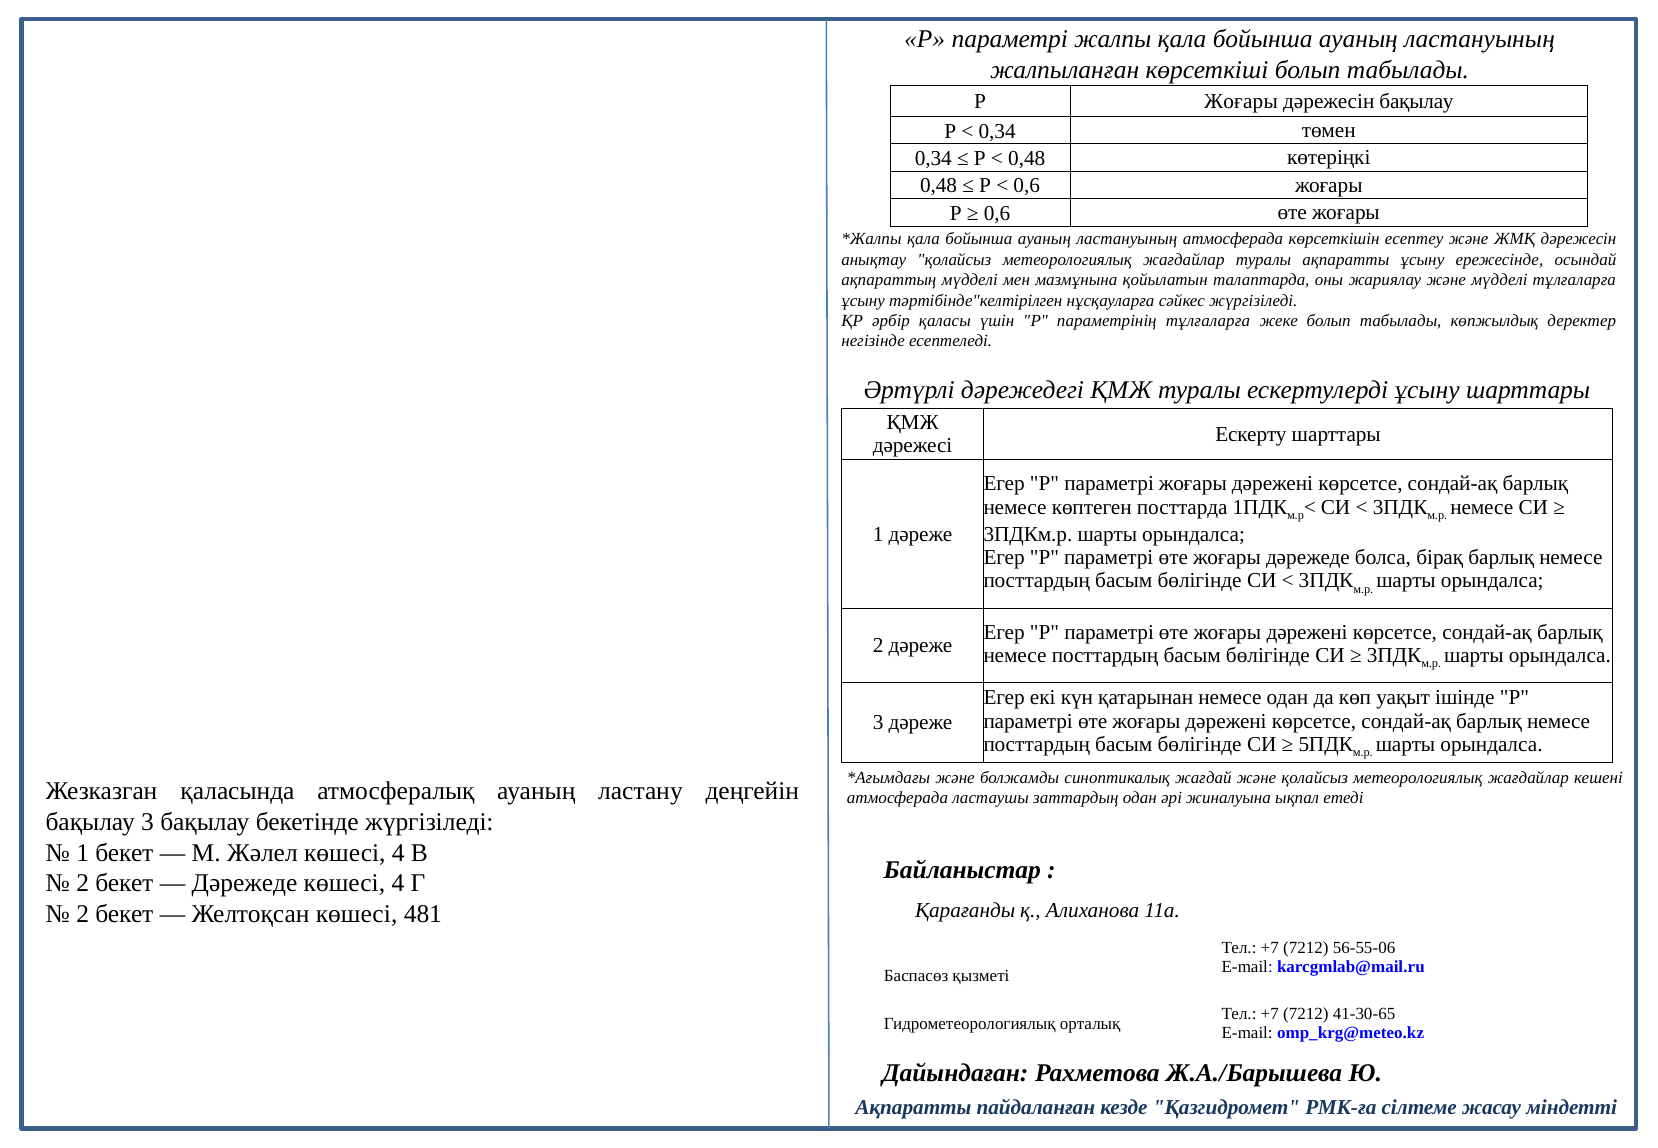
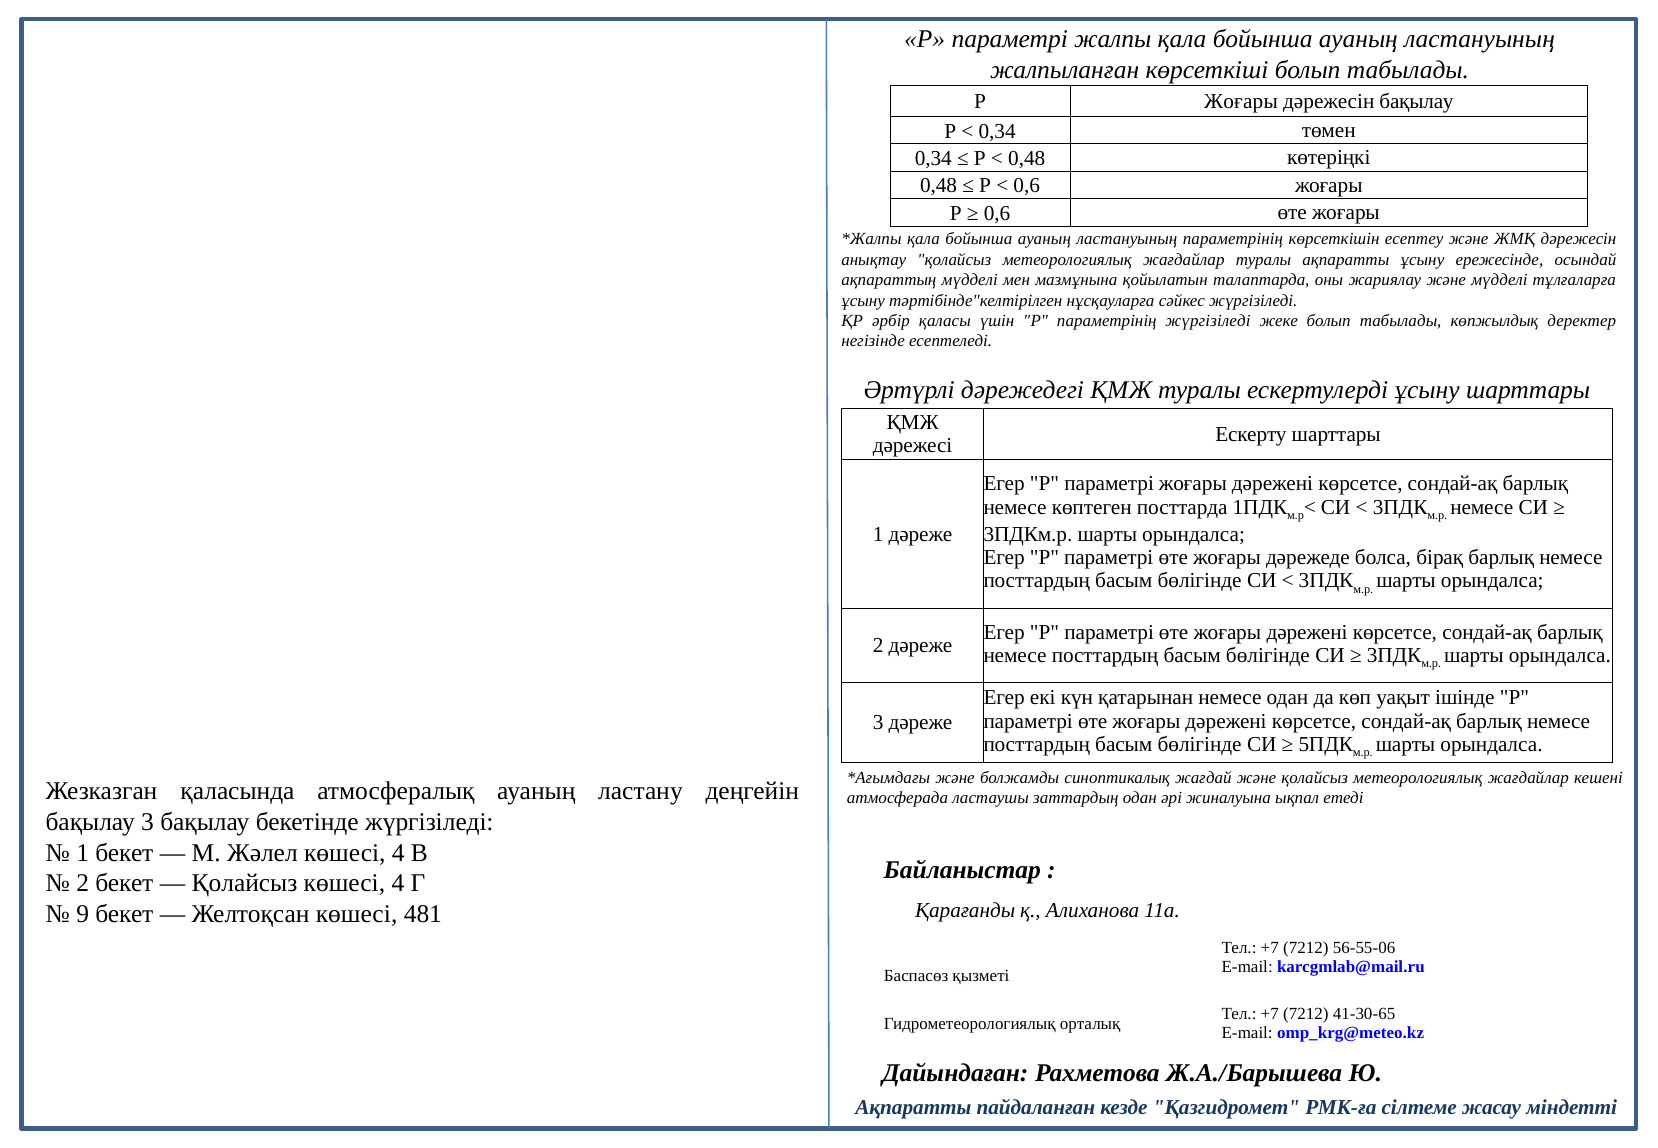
ластануының атмосферада: атмосферада -> параметрінің (1233, 239)
параметрінің тұлғаларға: тұлғаларға -> жүргізіледі (1208, 321)
Дәрежеде: Дәрежеде -> Қолайсыз (245, 883)
2: 2 -> 9 (83, 914)
